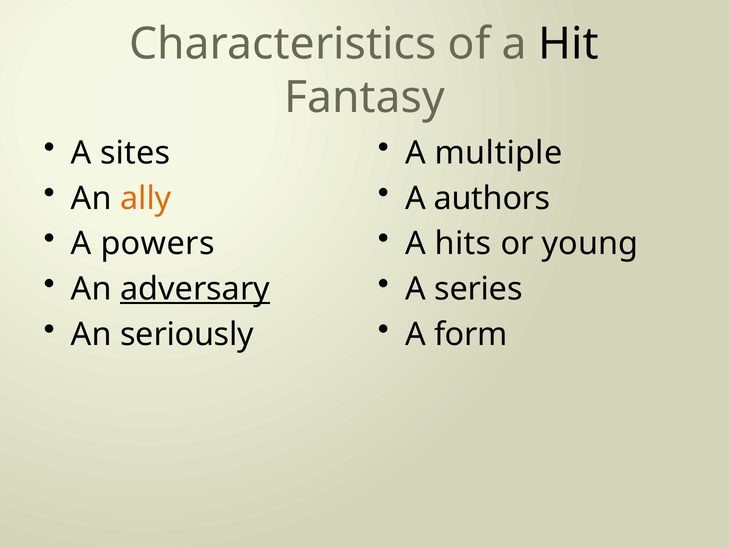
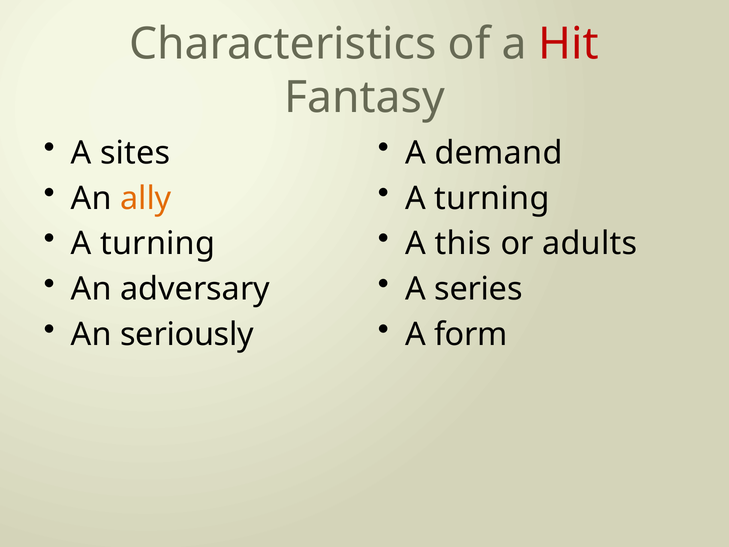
Hit colour: black -> red (569, 44)
multiple: multiple -> demand (499, 153)
authors: authors -> turning (492, 198)
powers: powers -> turning (158, 244)
hits: hits -> this (463, 244)
young: young -> adults (590, 244)
adversary underline: present -> none (195, 289)
